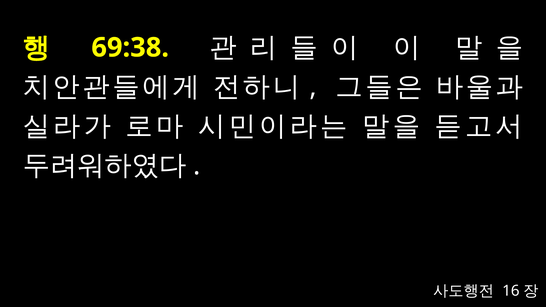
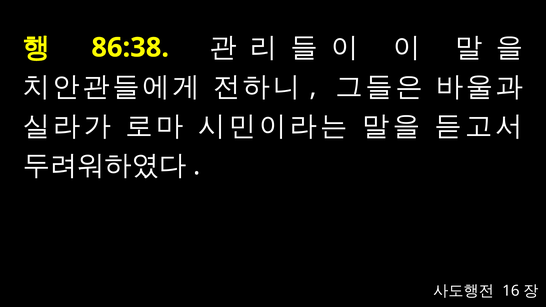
69:38: 69:38 -> 86:38 (130, 48)
